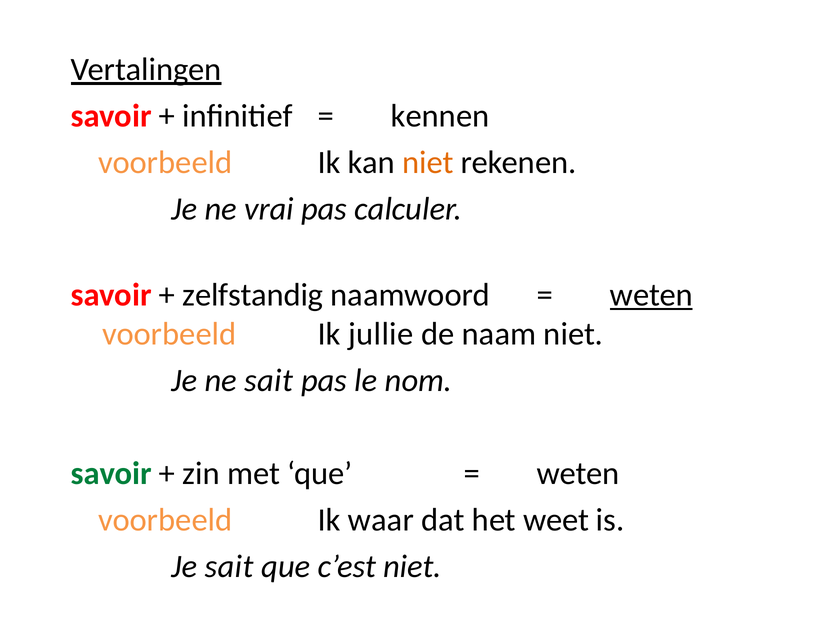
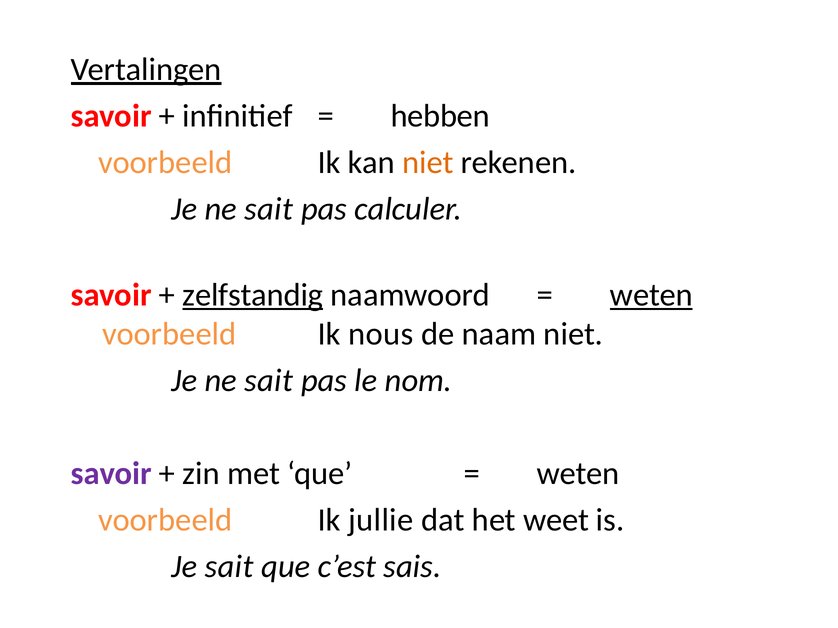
kennen: kennen -> hebben (440, 116)
vrai: vrai -> sait (269, 209)
zelfstandig underline: none -> present (253, 295)
jullie: jullie -> nous (381, 334)
savoir colour: green -> purple (111, 474)
waar: waar -> jullie (381, 521)
c’est niet: niet -> sais (412, 567)
